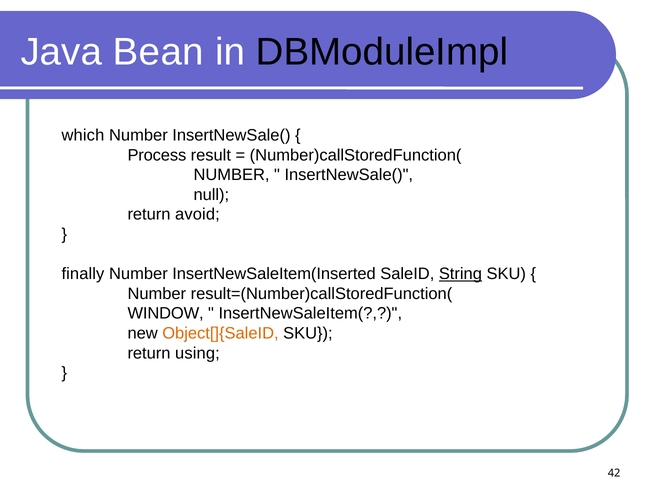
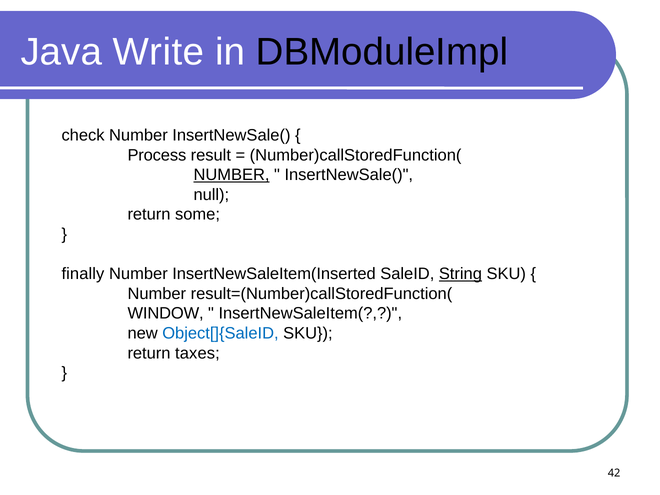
Bean: Bean -> Write (158, 52)
which: which -> check (83, 135)
NUMBER underline: none -> present (232, 175)
avoid: avoid -> some (198, 214)
Object[]{SaleID colour: orange -> blue (220, 333)
using: using -> taxes (197, 353)
